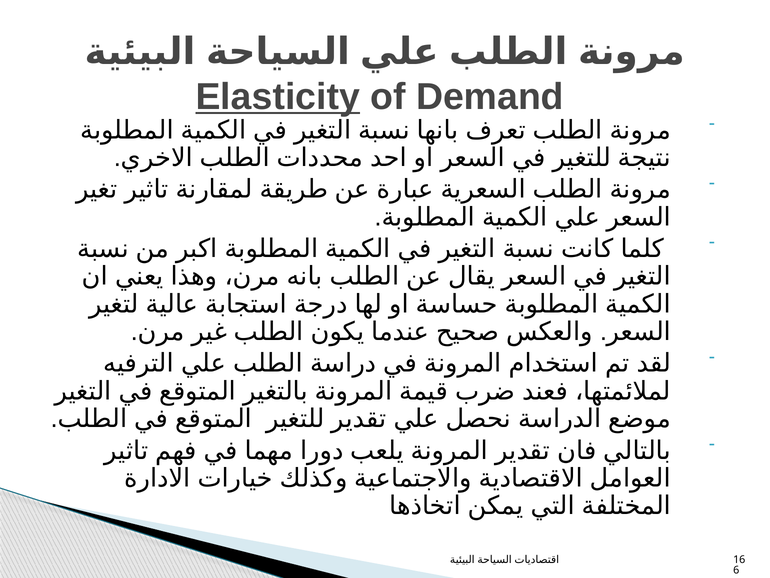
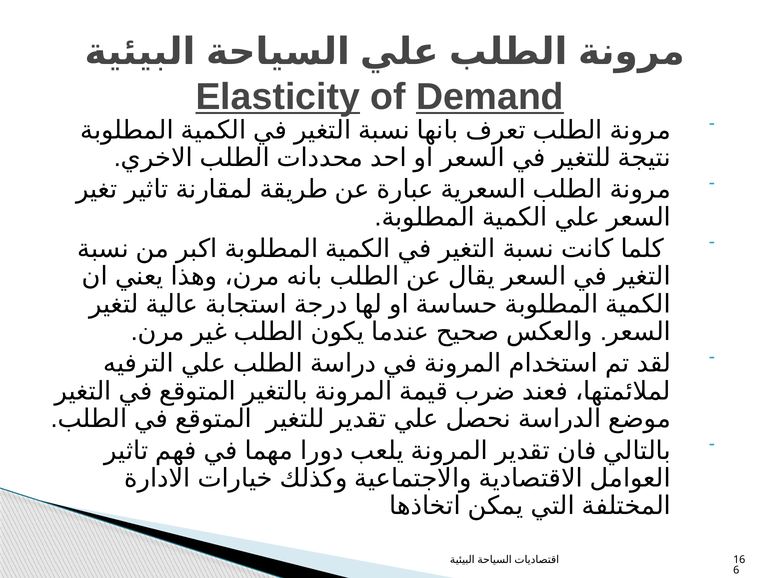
Demand underline: none -> present (490, 97)
